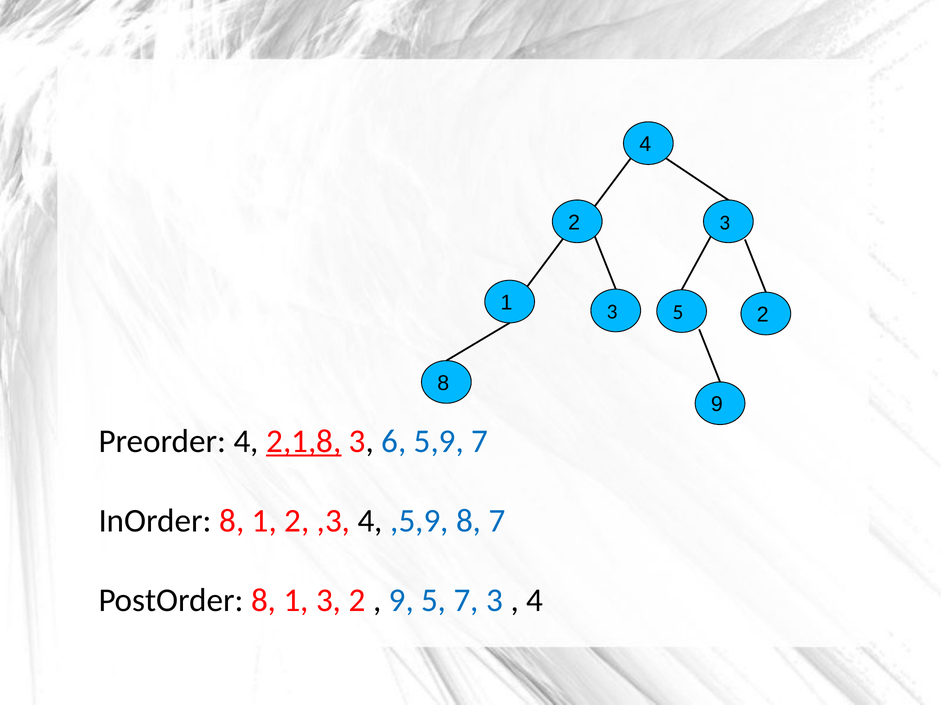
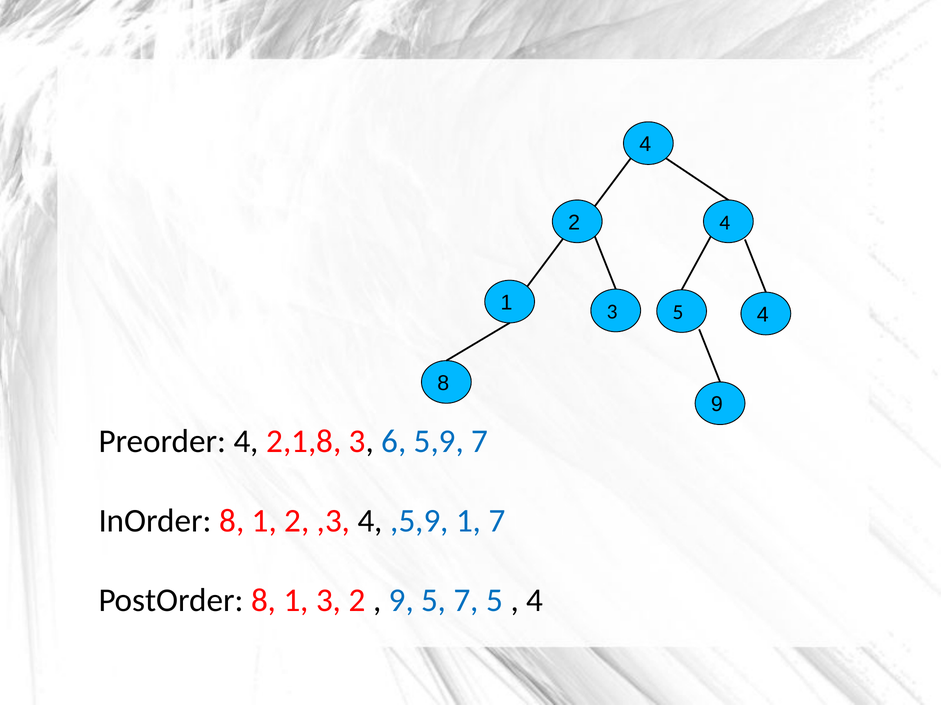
2 3: 3 -> 4 (725, 223)
5 2: 2 -> 4 (763, 315)
2,1,8 underline: present -> none (304, 442)
,5,9 8: 8 -> 1 (469, 521)
7 3: 3 -> 5 (495, 601)
